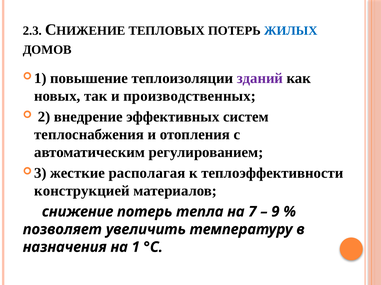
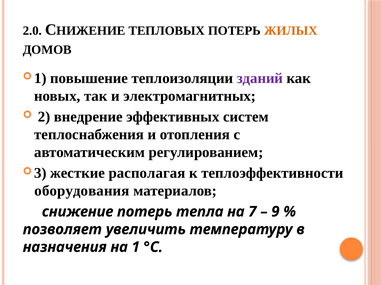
2.3: 2.3 -> 2.0 (32, 31)
ЖИЛЫХ colour: blue -> orange (291, 31)
производственных: производственных -> электромагнитных (190, 96)
конструкцией: конструкцией -> оборудования (82, 191)
